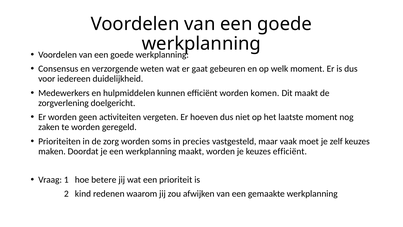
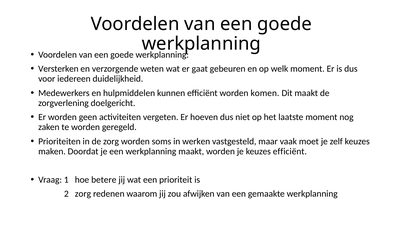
Consensus: Consensus -> Versterken (58, 69)
precies: precies -> werken (196, 141)
2 kind: kind -> zorg (83, 194)
